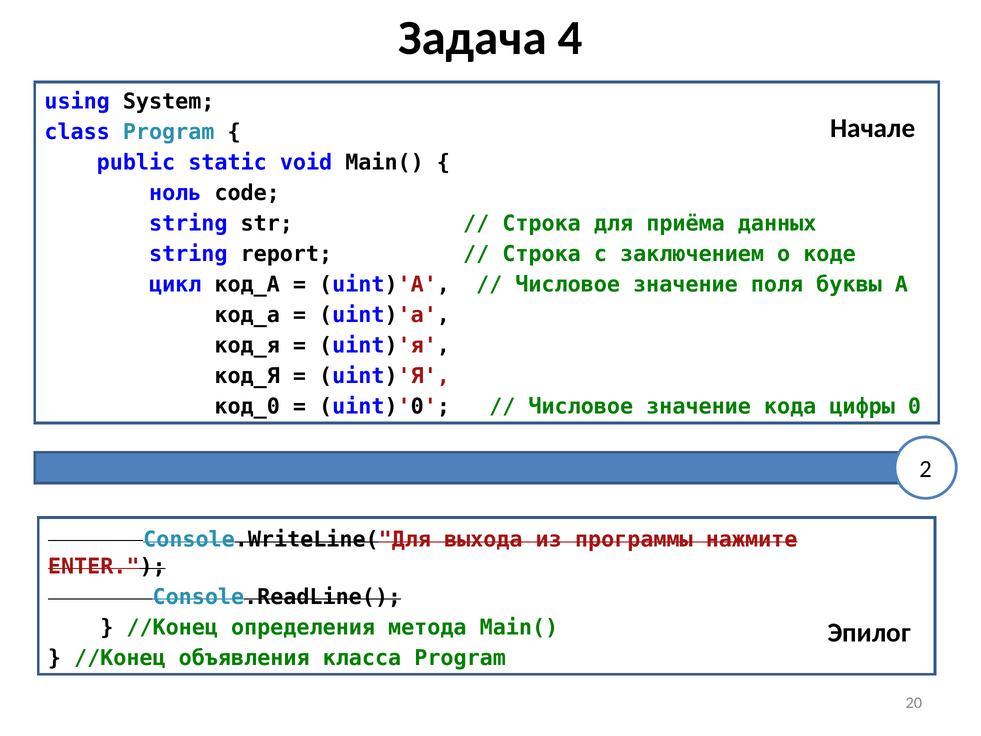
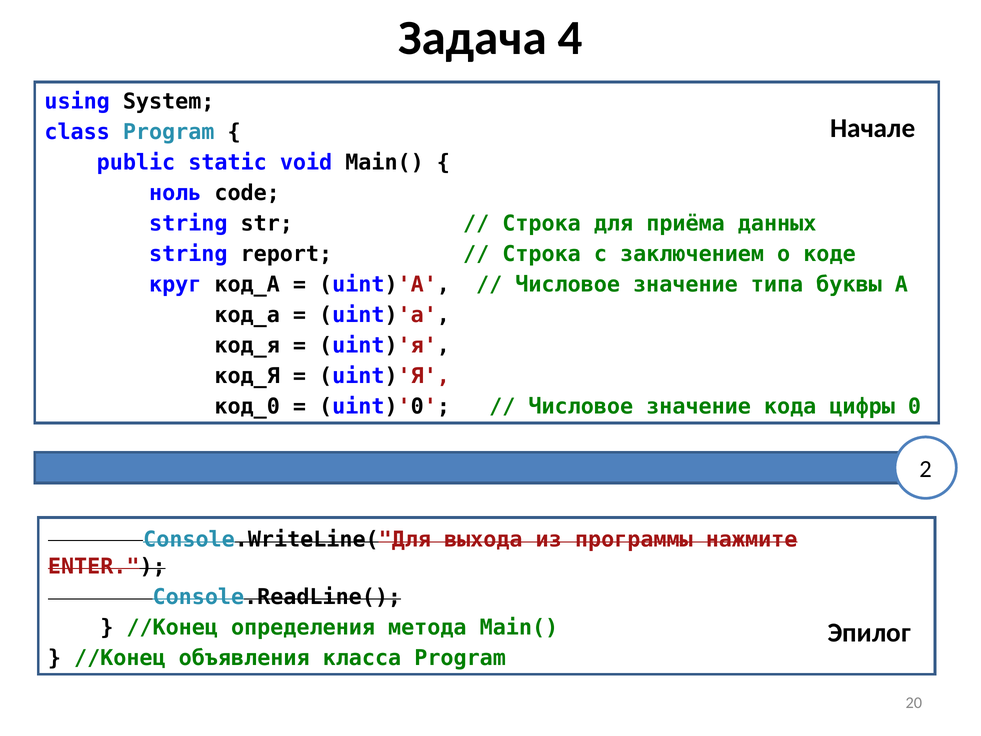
цикл: цикл -> круг (175, 285)
поля: поля -> типа (777, 285)
